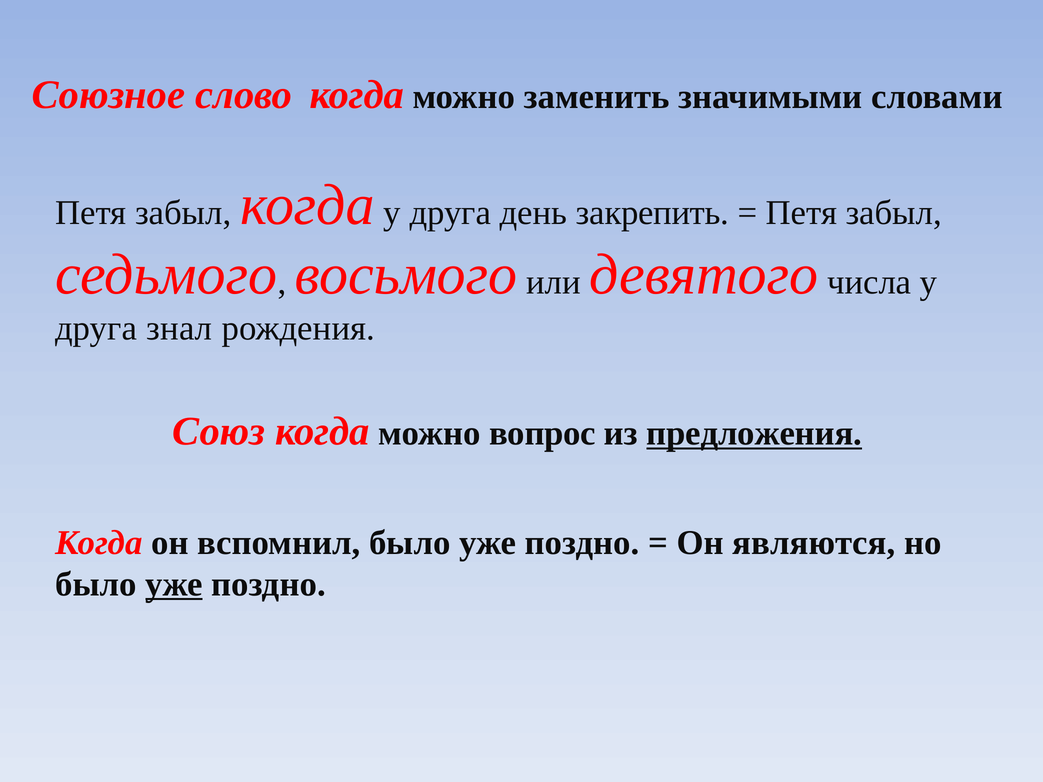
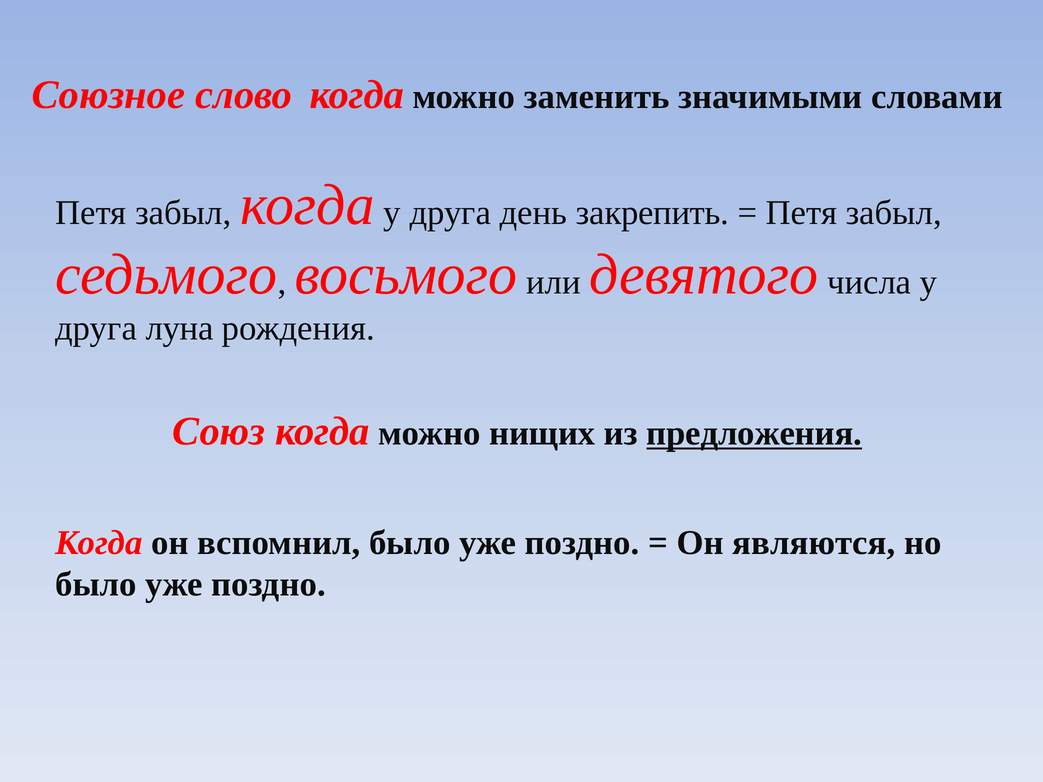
знал: знал -> луна (180, 329)
вопрос: вопрос -> нищих (542, 434)
уже underline: present -> none (174, 584)
